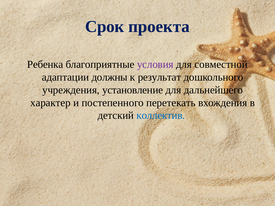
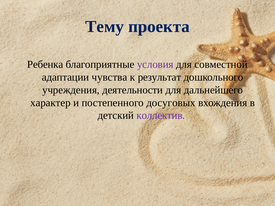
Срок: Срок -> Тему (105, 27)
должны: должны -> чувства (109, 77)
установление: установление -> деятельности (133, 90)
перетекать: перетекать -> досуговых (171, 103)
коллектив colour: blue -> purple (161, 116)
